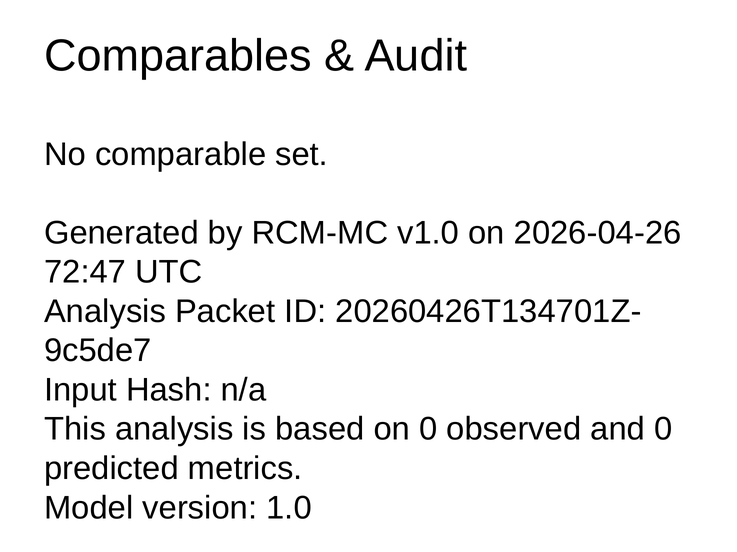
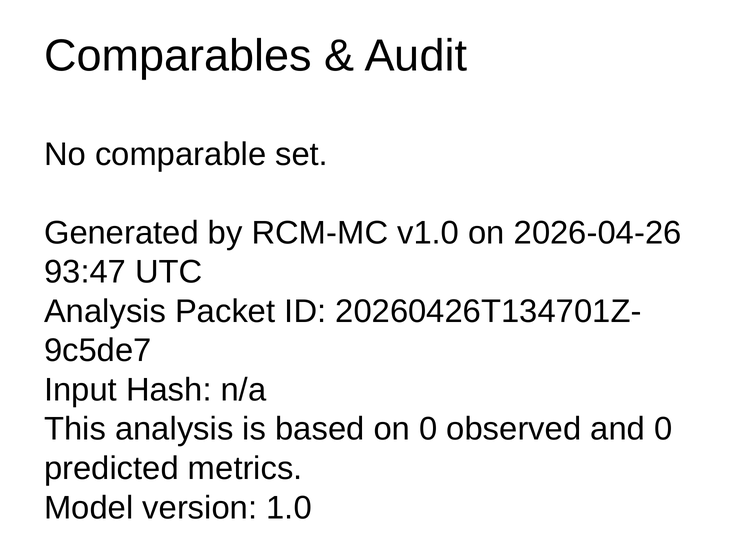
72:47: 72:47 -> 93:47 (85, 272)
